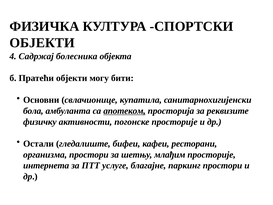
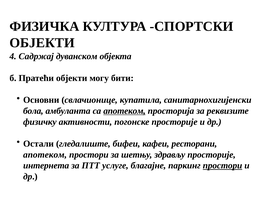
болесника: болесника -> дуванском (77, 56)
организма: организма -> апотеком (45, 154)
млађим: млађим -> здрављу (170, 154)
простори underline: none -> present (222, 165)
